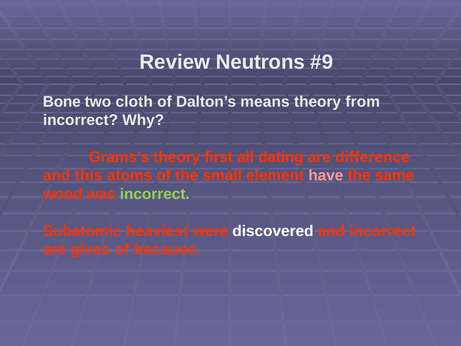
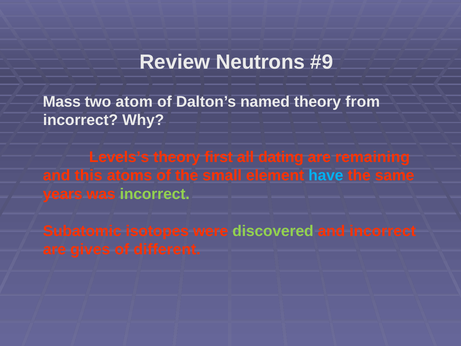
Bone: Bone -> Mass (62, 102)
cloth: cloth -> atom (134, 102)
means: means -> named (265, 102)
Grams’s: Grams’s -> Levels’s (119, 157)
difference: difference -> remaining (373, 157)
have colour: pink -> light blue (326, 175)
wood: wood -> years (63, 194)
heaviest: heaviest -> isotopes (157, 231)
discovered colour: white -> light green (273, 231)
because: because -> different (167, 249)
